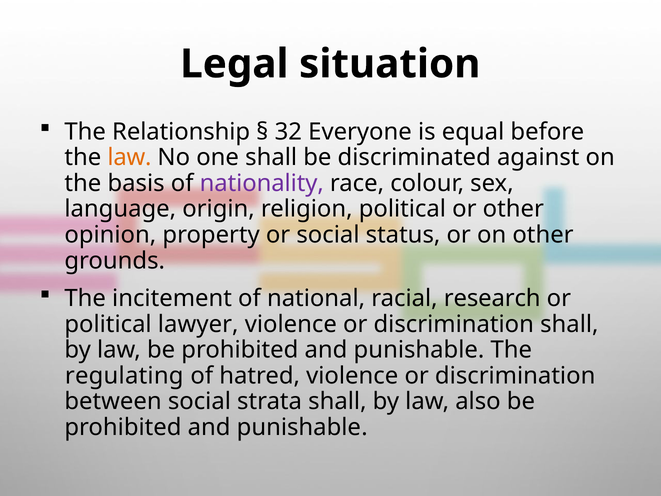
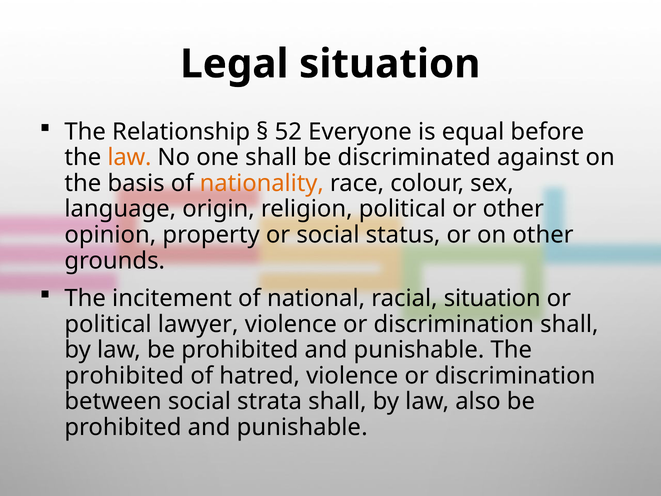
32: 32 -> 52 (288, 132)
nationality colour: purple -> orange (262, 183)
racial research: research -> situation (492, 298)
regulating: regulating -> prohibited (124, 376)
